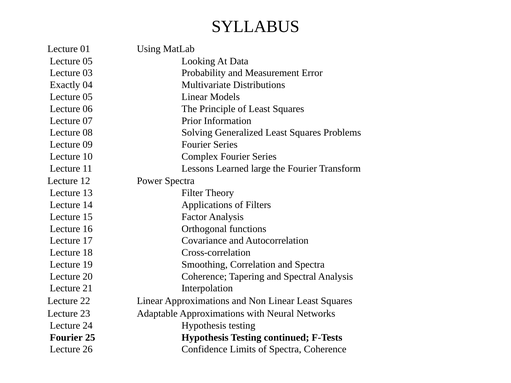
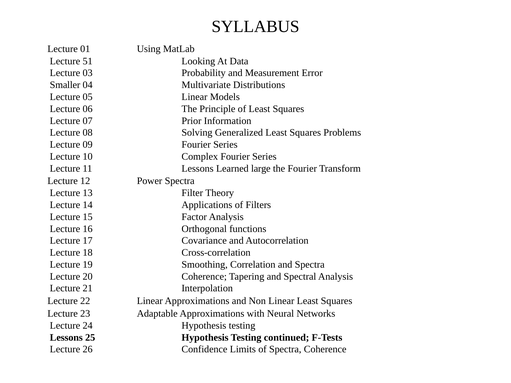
05: 05 -> 51 (88, 61)
Exactly: Exactly -> Smaller (65, 85)
Fourier: Fourier -> Lessons (66, 338)
